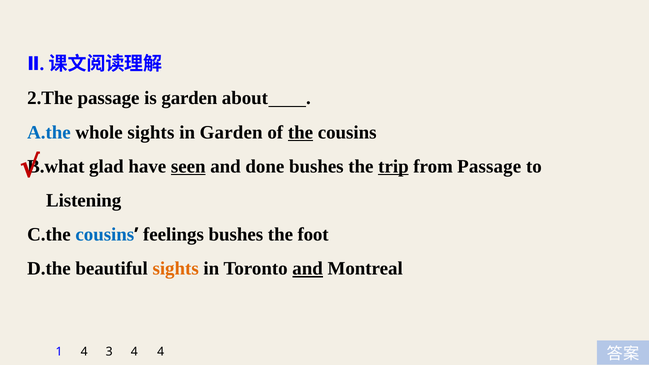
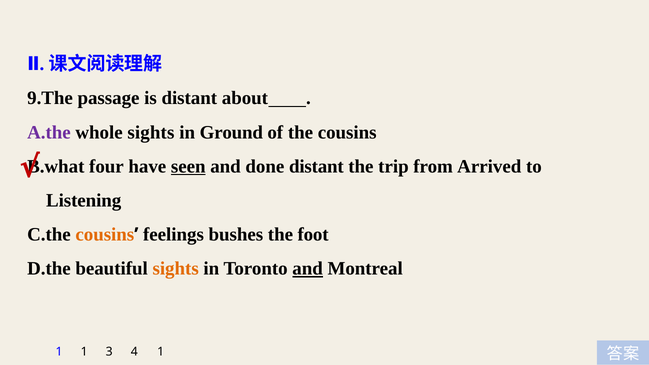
2.The: 2.The -> 9.The (50, 98)
is garden: garden -> distant (189, 98)
A.the colour: blue -> purple (49, 132)
in Garden: Garden -> Ground (231, 132)
the underline: present -> none (300, 132)
glad: glad -> four (106, 166)
done bushes: bushes -> distant (316, 166)
trip underline: present -> none (393, 166)
from Passage: Passage -> Arrived (489, 166)
cousins colour: blue -> orange (105, 235)
1 4: 4 -> 1 (84, 352)
4 4: 4 -> 1 (161, 352)
